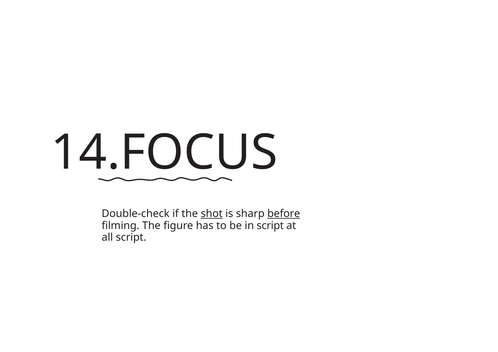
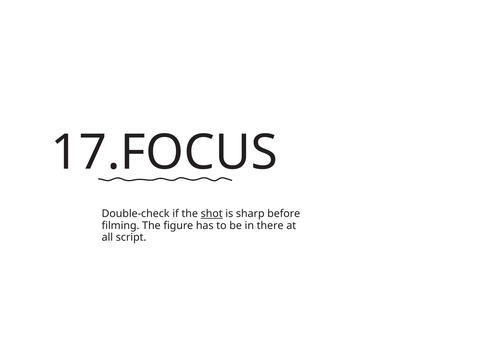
14.FOCUS: 14.FOCUS -> 17.FOCUS (164, 153)
before underline: present -> none (284, 214)
in script: script -> there (270, 226)
